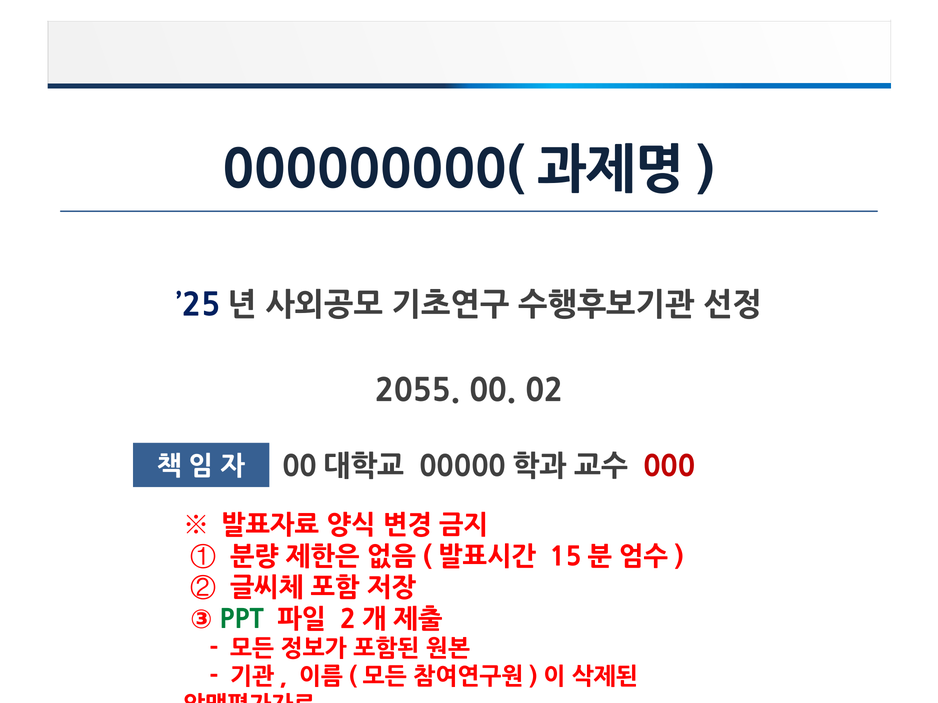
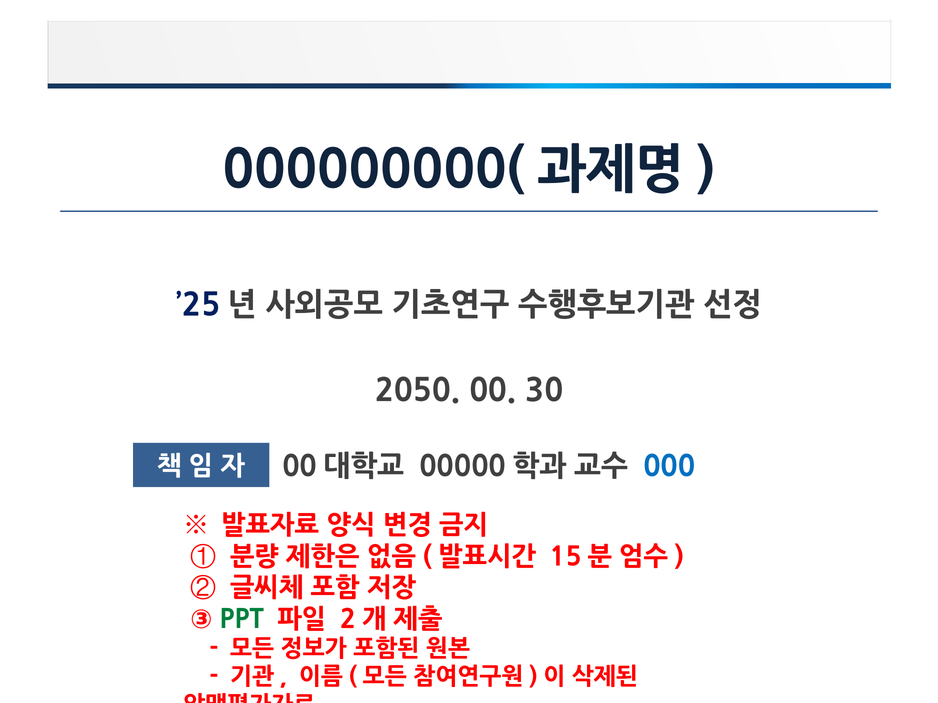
2055: 2055 -> 2050 (418, 391)
02: 02 -> 30 (544, 391)
000 colour: red -> blue (669, 467)
